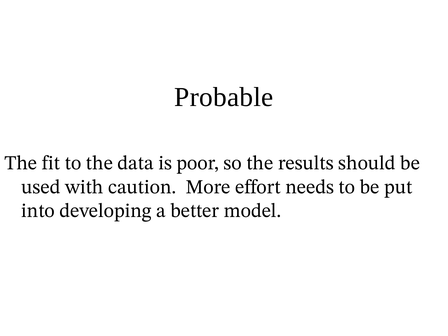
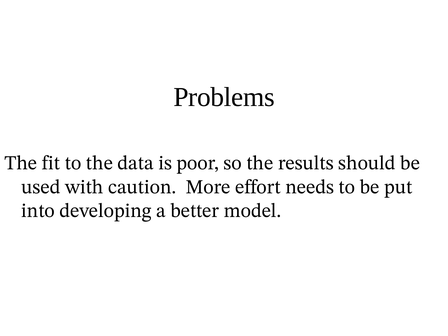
Probable: Probable -> Problems (224, 97)
